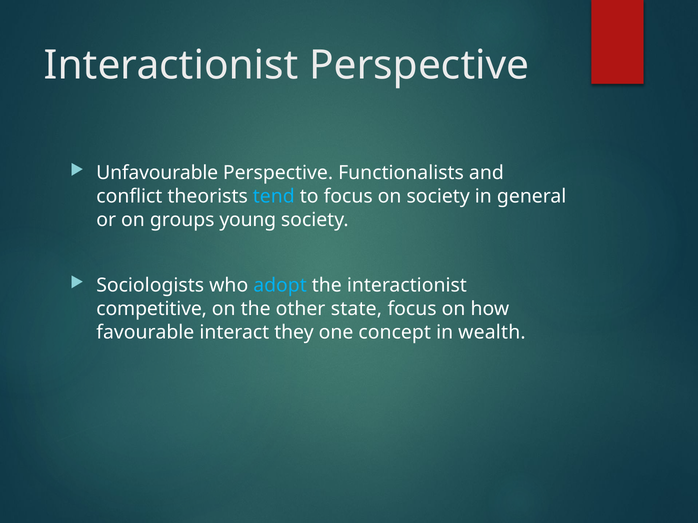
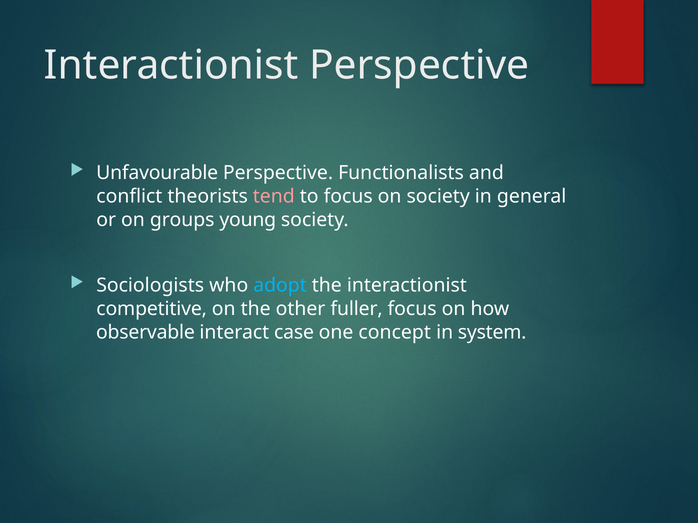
tend colour: light blue -> pink (274, 197)
state: state -> fuller (357, 309)
favourable: favourable -> observable (145, 332)
they: they -> case (294, 332)
wealth: wealth -> system (492, 332)
